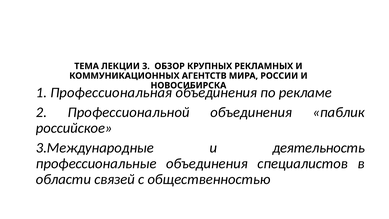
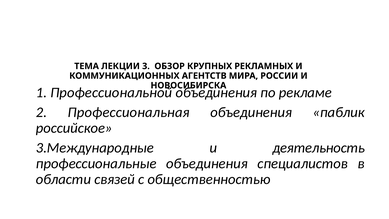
Профессиональная: Профессиональная -> Профессиональной (111, 92)
Профессиональной: Профессиональной -> Профессиональная (129, 112)
